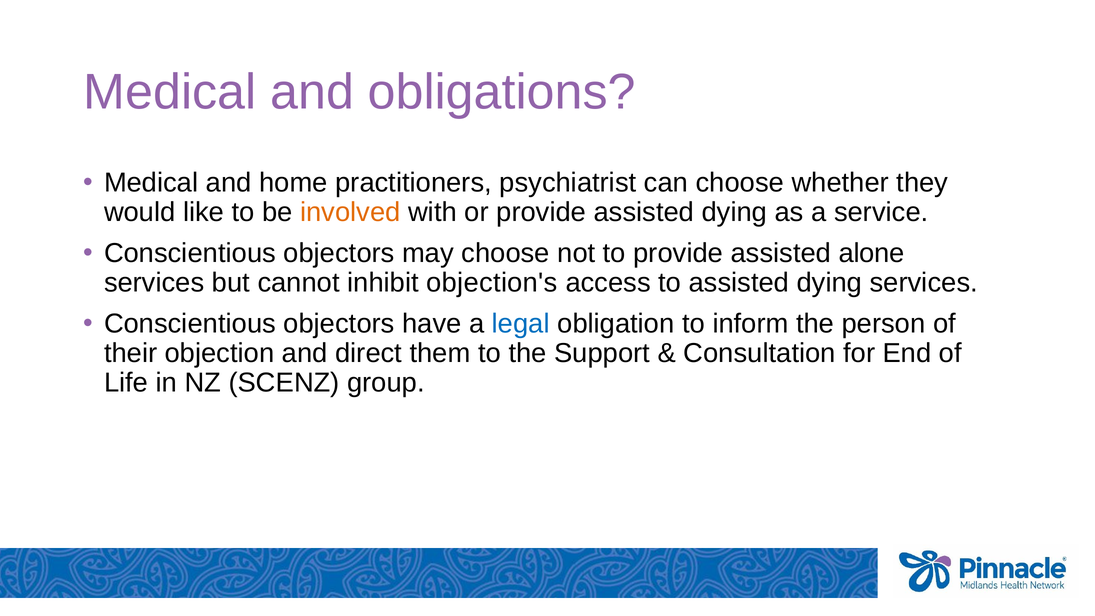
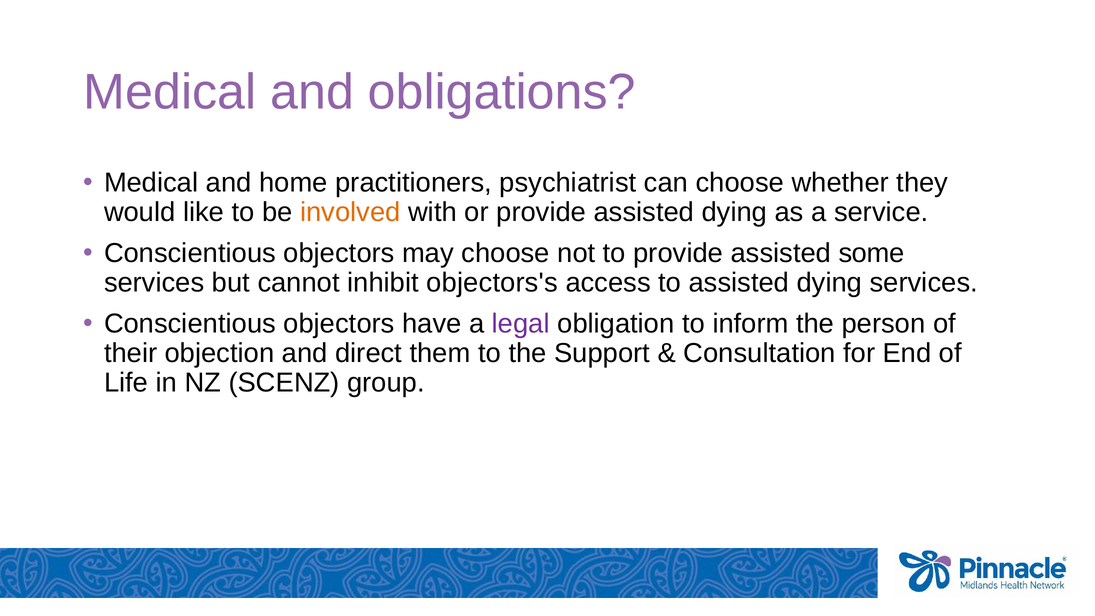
alone: alone -> some (872, 253)
objection's: objection's -> objectors's (492, 283)
legal colour: blue -> purple (521, 324)
